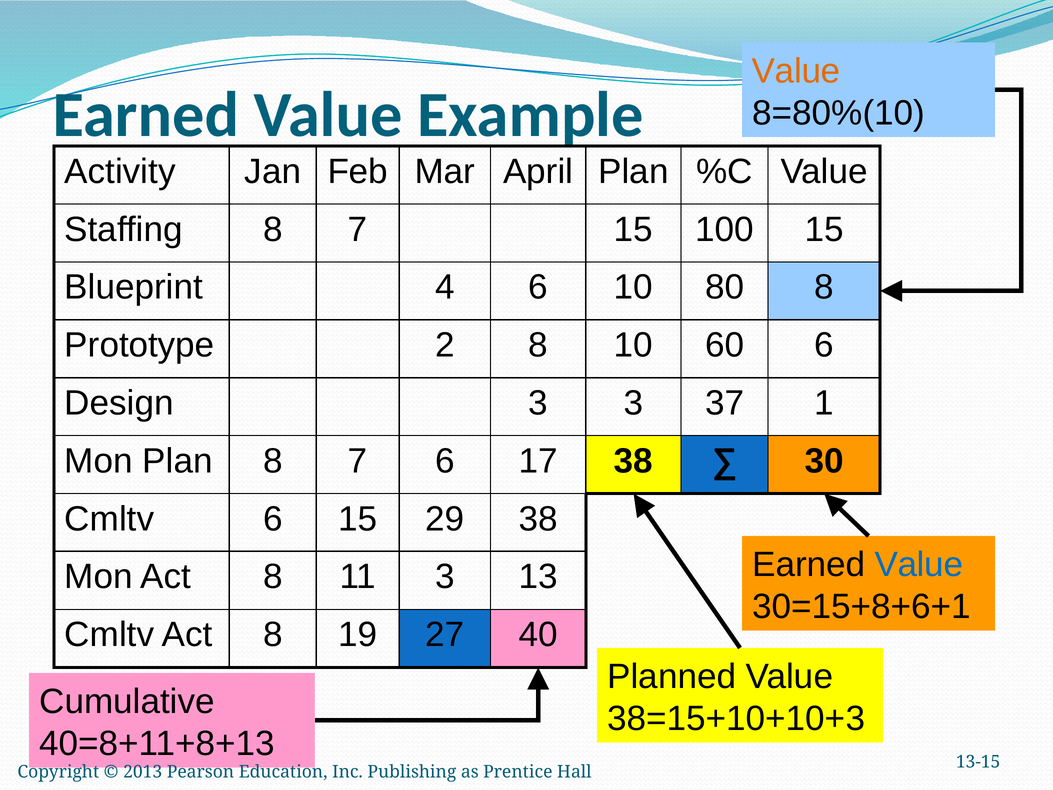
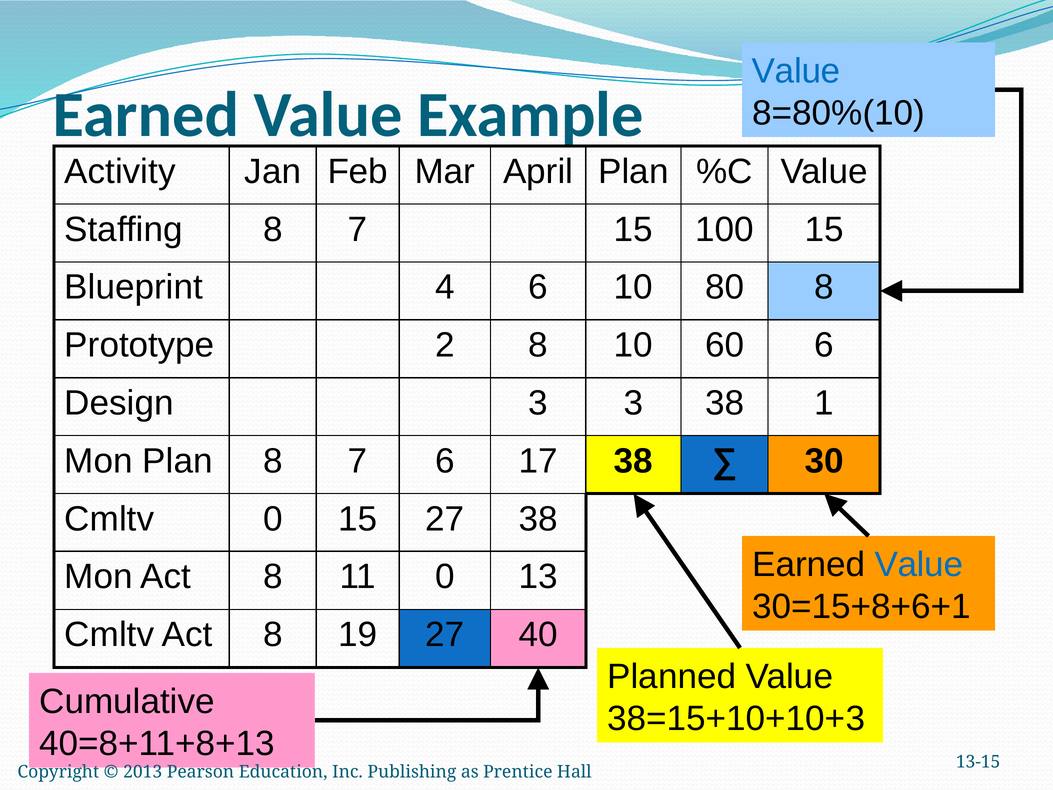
Value colour: orange -> blue (796, 71)
3 37: 37 -> 38 (725, 403)
Cmltv 6: 6 -> 0 (273, 519)
15 29: 29 -> 27 (445, 519)
11 3: 3 -> 0 (445, 577)
